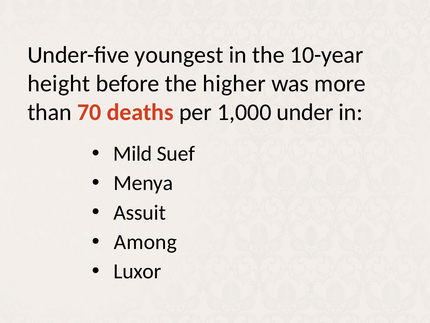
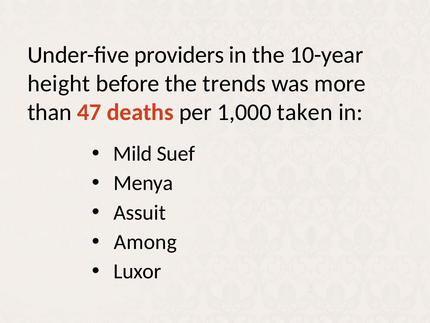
youngest: youngest -> providers (179, 55)
higher: higher -> trends (234, 83)
70: 70 -> 47 (89, 112)
under: under -> taken (305, 112)
